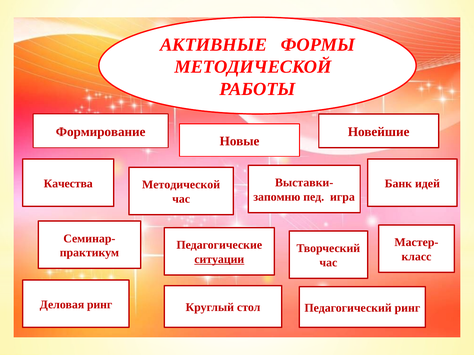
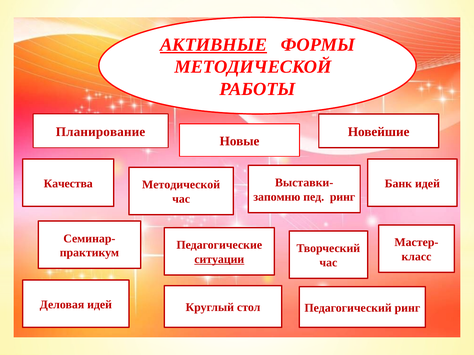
АКТИВНЫЕ underline: none -> present (213, 45)
Формирование: Формирование -> Планирование (101, 132)
пед игра: игра -> ринг (343, 197)
Деловая ринг: ринг -> идей (100, 305)
